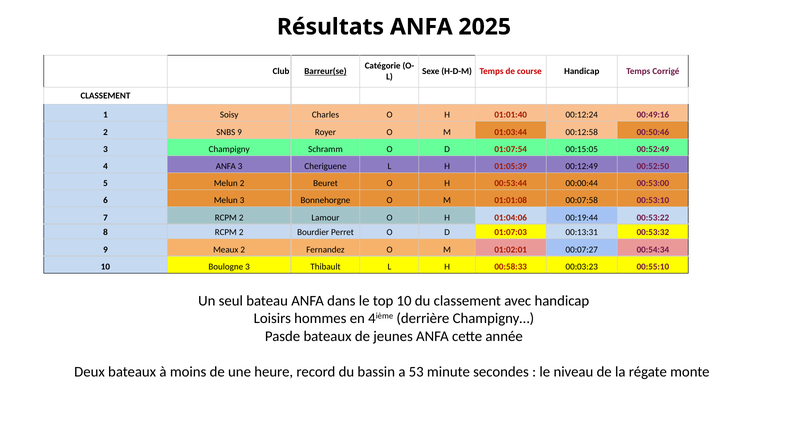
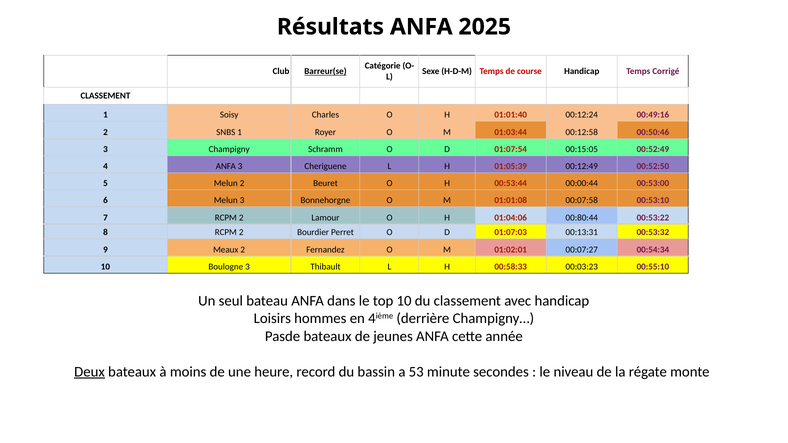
SNBS 9: 9 -> 1 (240, 132)
00:19:44: 00:19:44 -> 00:80:44 (582, 218)
Deux underline: none -> present (90, 372)
